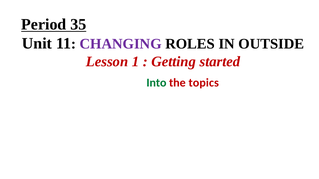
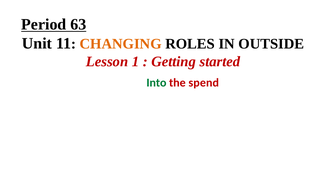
35: 35 -> 63 (78, 24)
CHANGING colour: purple -> orange (121, 44)
topics: topics -> spend (204, 83)
